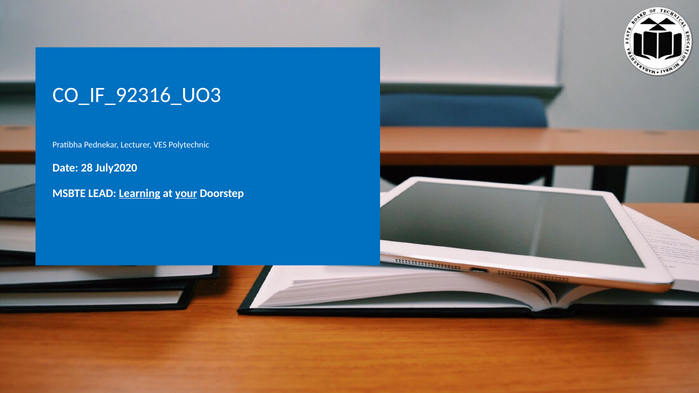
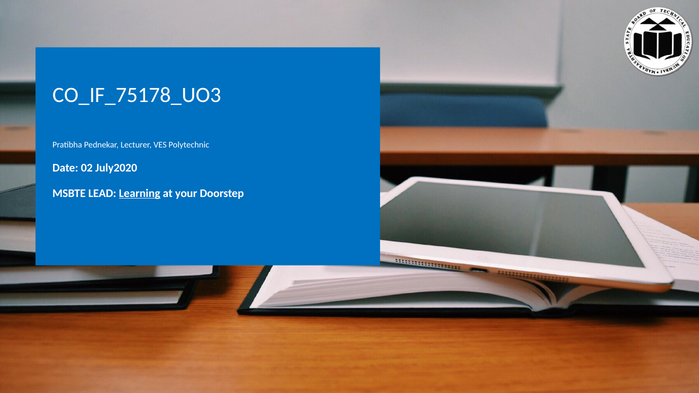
CO_IF_92316_UO3: CO_IF_92316_UO3 -> CO_IF_75178_UO3 (137, 95)
28: 28 -> 02 (87, 168)
your underline: present -> none (186, 193)
